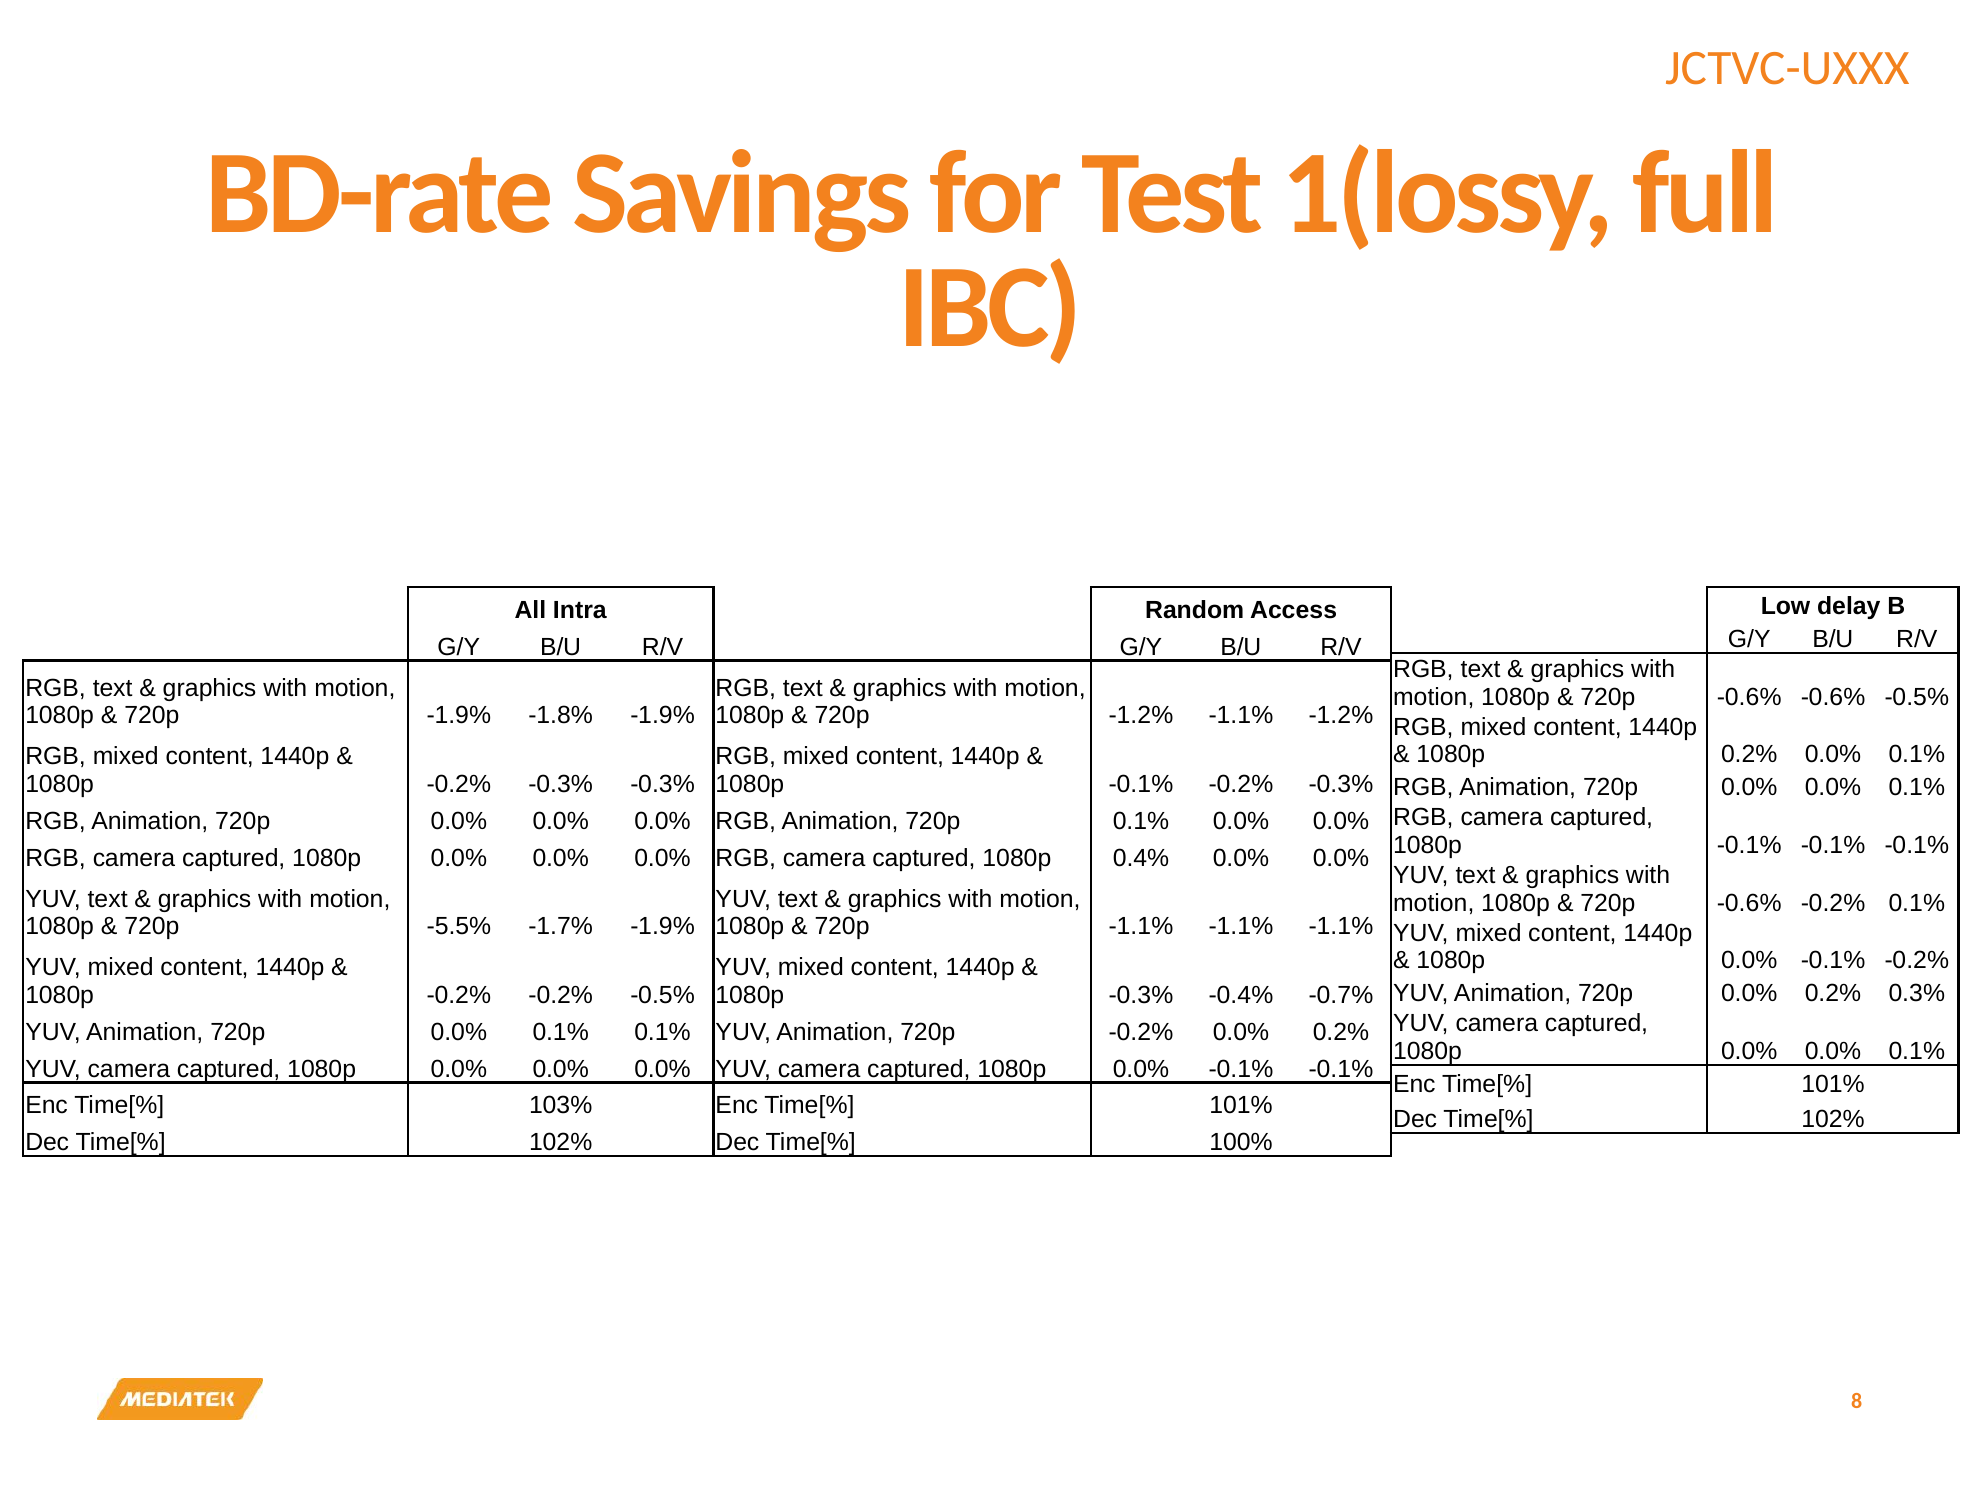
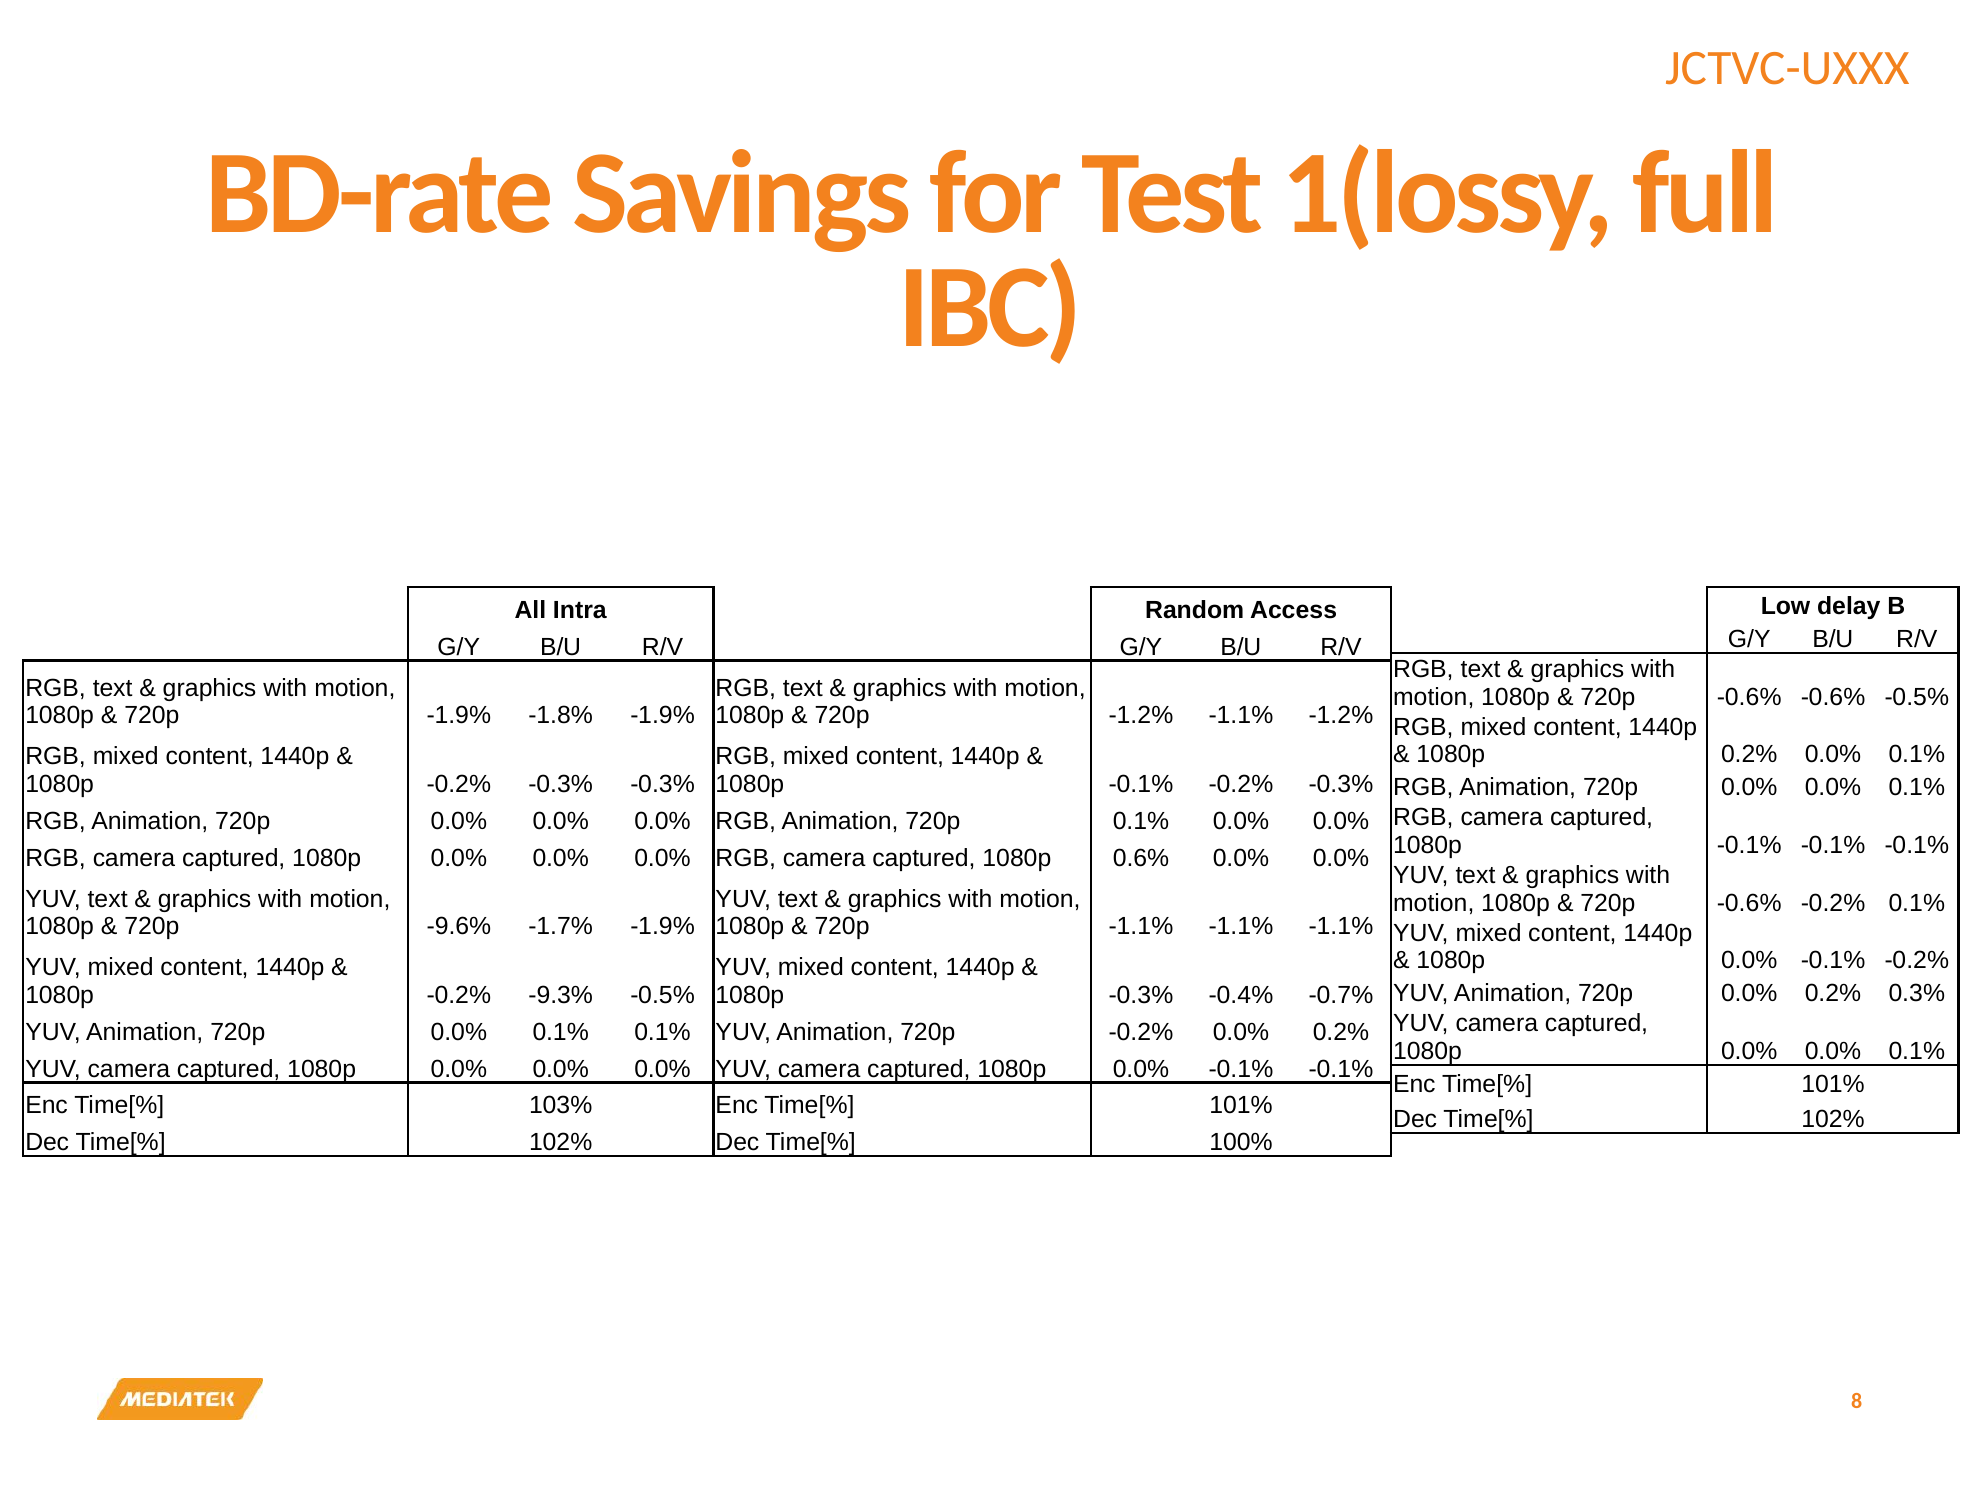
0.4%: 0.4% -> 0.6% (1141, 858)
-5.5%: -5.5% -> -9.6% (459, 927)
-0.2% -0.2%: -0.2% -> -9.3% (561, 995)
